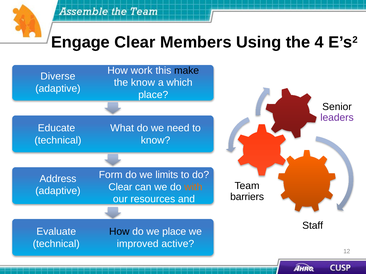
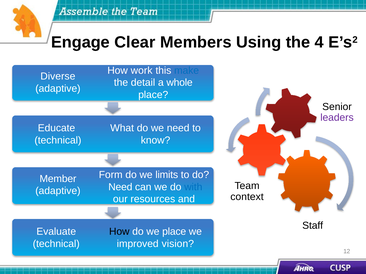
make colour: black -> blue (187, 71)
the know: know -> detail (143, 83)
which: which -> whole (180, 83)
Address: Address -> Member (58, 179)
Clear: Clear -> Need (120, 187)
with colour: orange -> blue (193, 187)
barriers: barriers -> context (247, 197)
active: active -> vision (178, 244)
